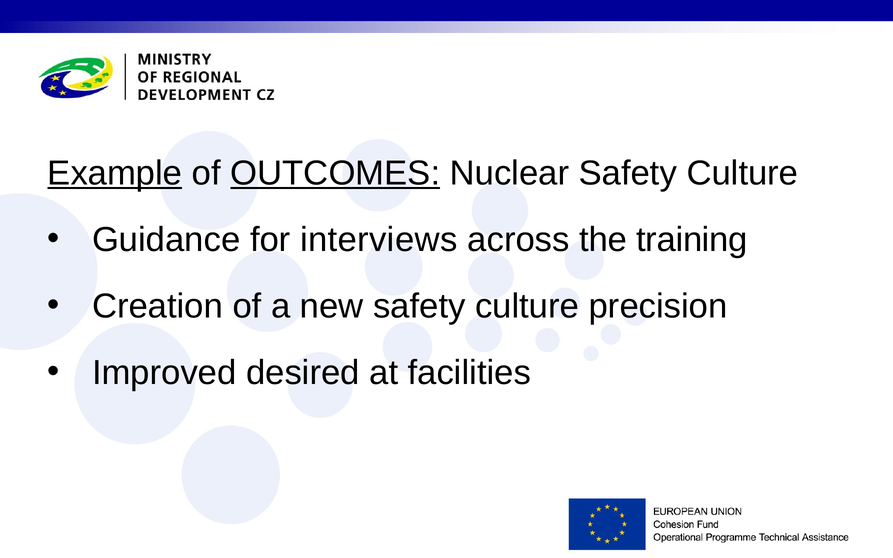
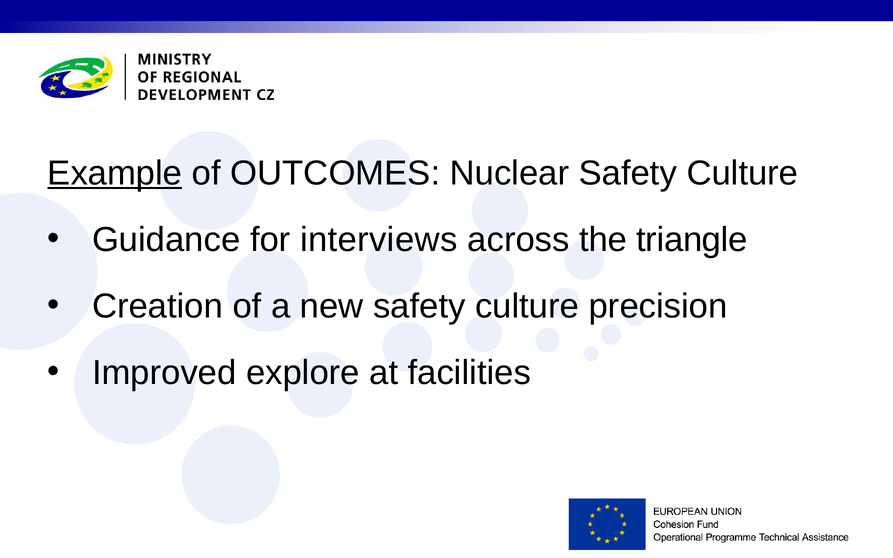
OUTCOMES underline: present -> none (335, 173)
training: training -> triangle (692, 240)
desired: desired -> explore (303, 373)
